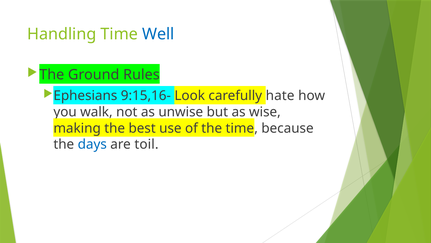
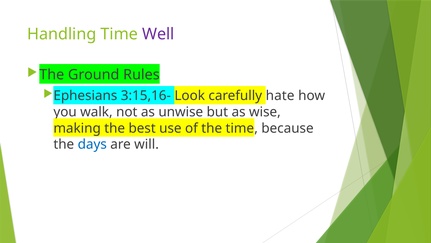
Well colour: blue -> purple (158, 34)
9:15,16-: 9:15,16- -> 3:15,16- (146, 96)
toil: toil -> will (147, 144)
